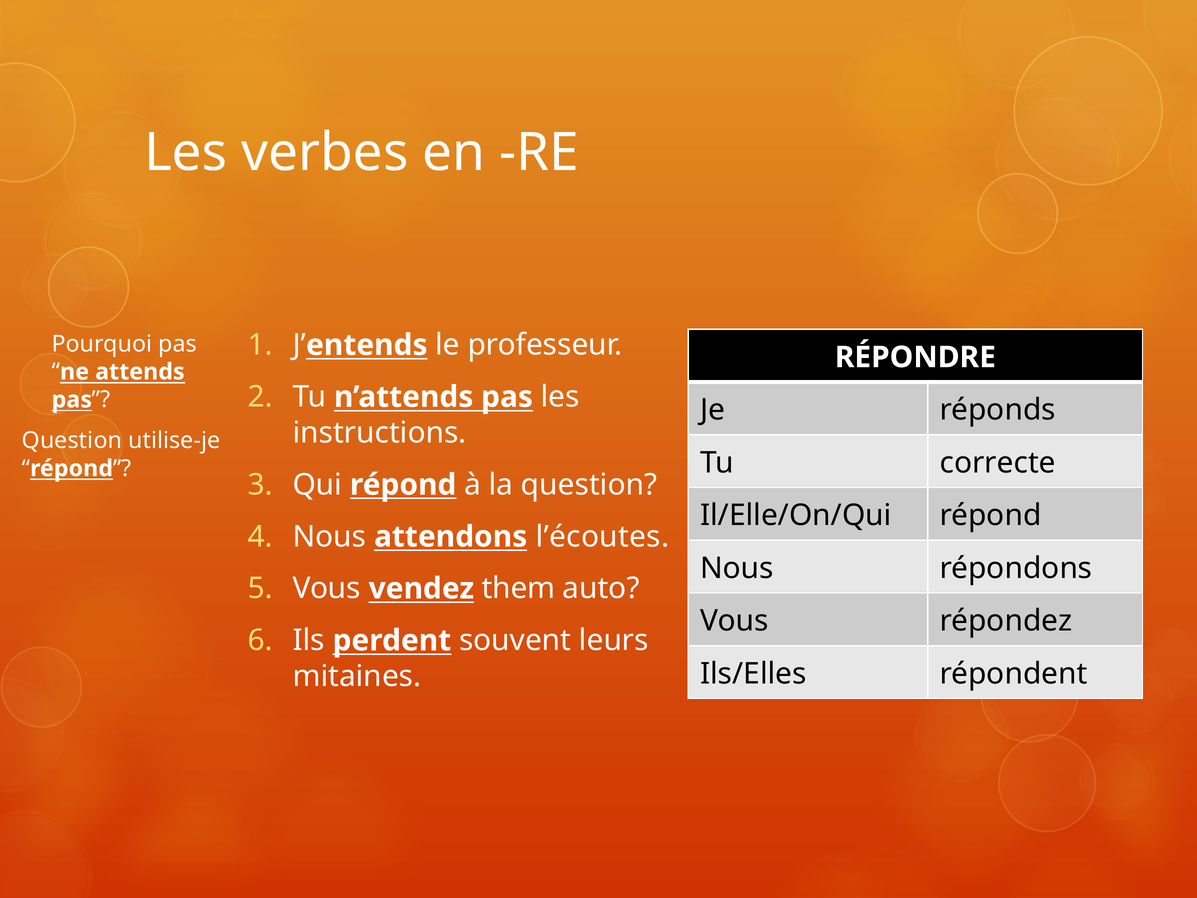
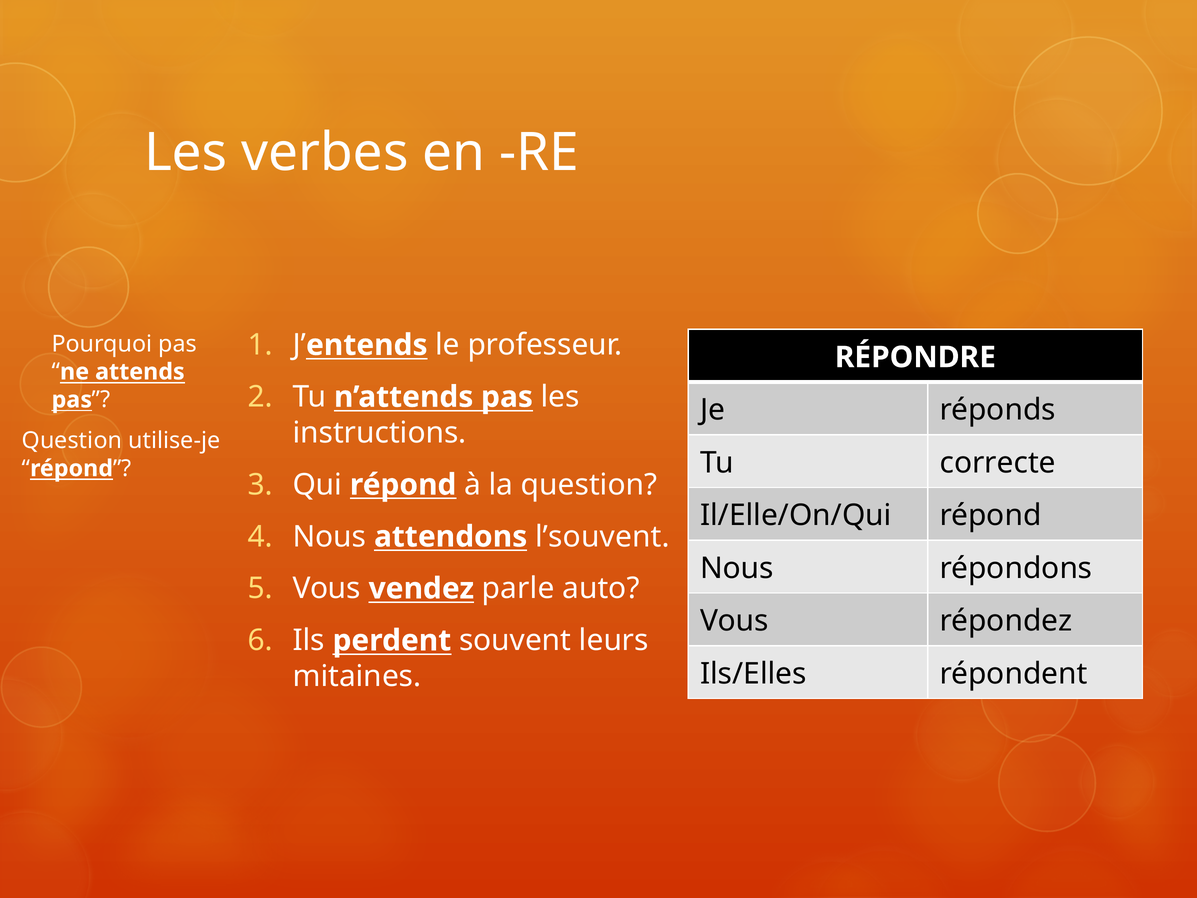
l’écoutes: l’écoutes -> l’souvent (602, 537)
them: them -> parle (518, 588)
